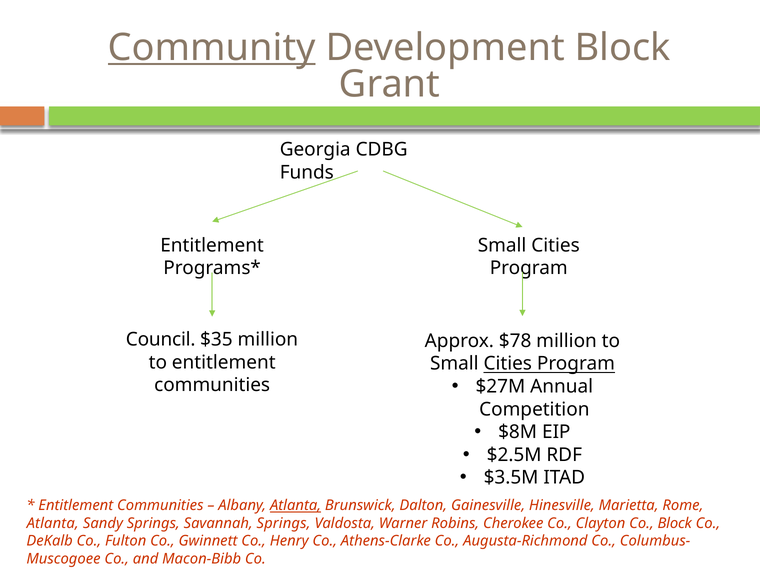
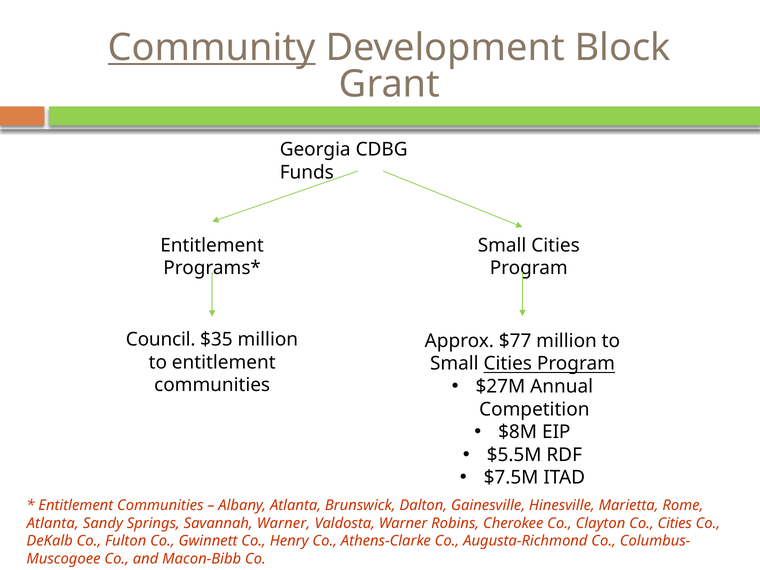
$78: $78 -> $77 (515, 341)
$2.5M: $2.5M -> $5.5M (514, 455)
$3.5M: $3.5M -> $7.5M (511, 478)
Atlanta underline: present -> none (296, 505)
Savannah Springs: Springs -> Warner (283, 523)
Co Block: Block -> Cities (675, 523)
